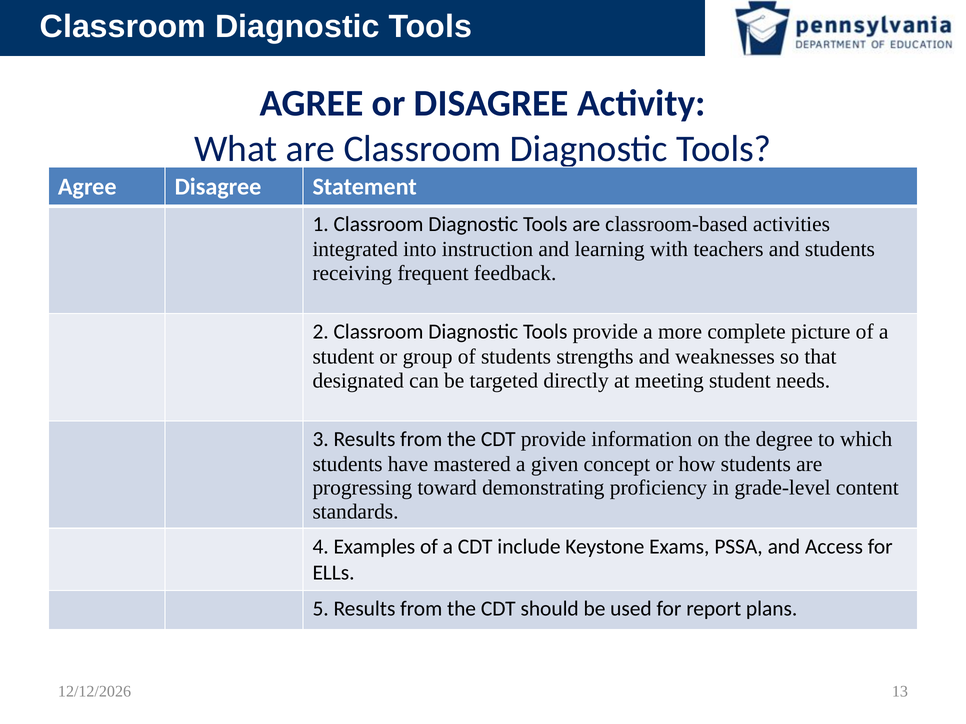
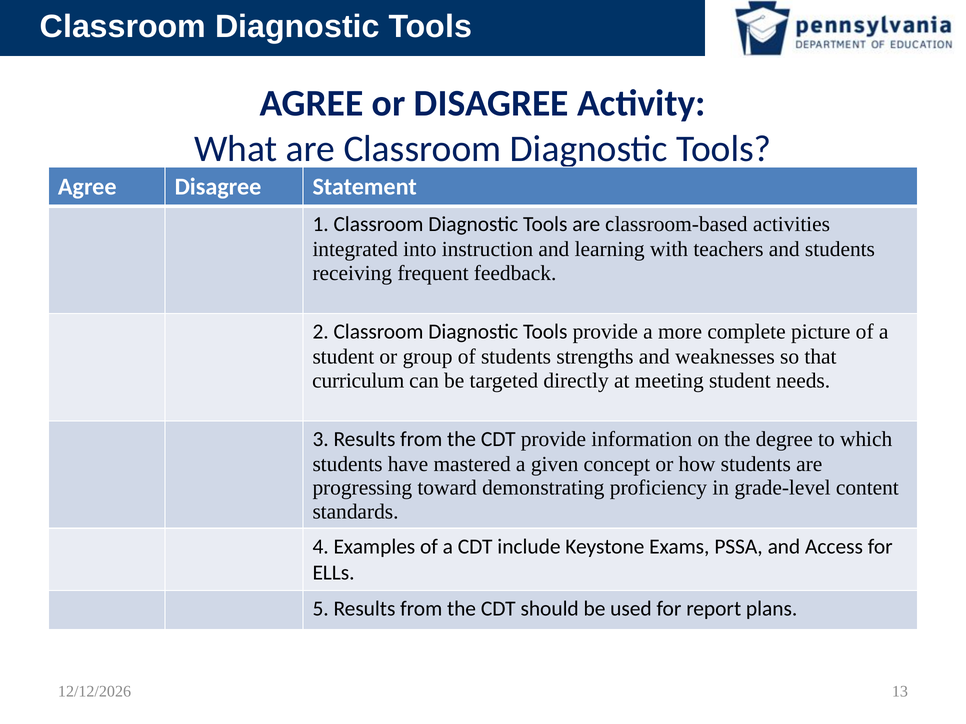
designated: designated -> curriculum (358, 381)
